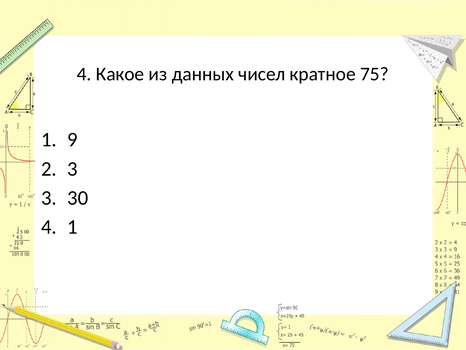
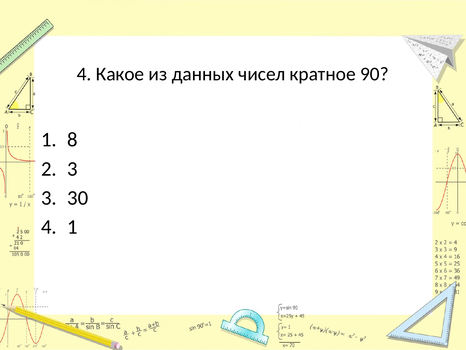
75: 75 -> 90 (374, 74)
9: 9 -> 8 (73, 140)
